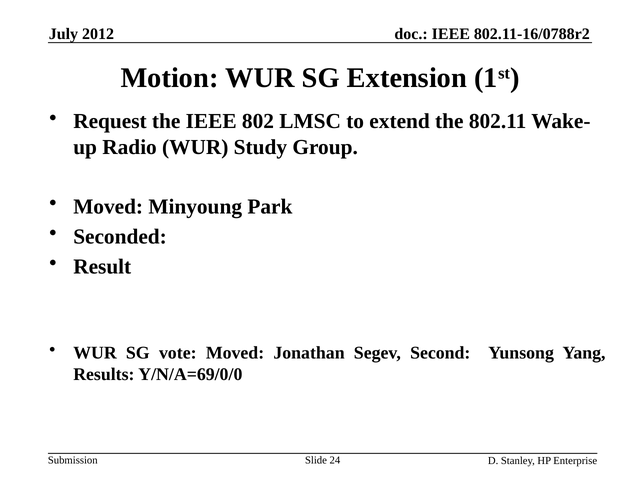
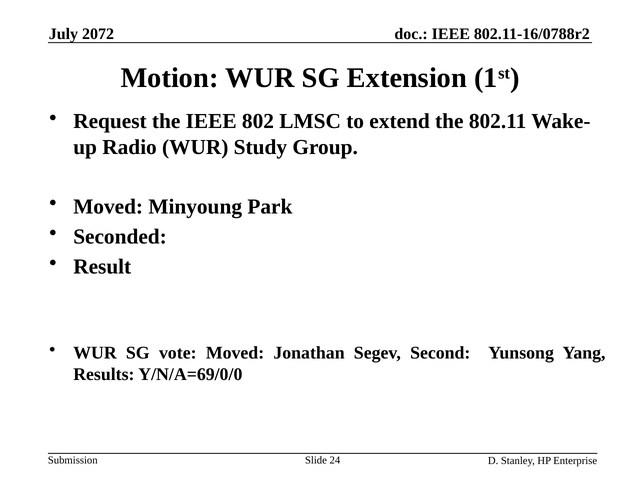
2012: 2012 -> 2072 (98, 34)
